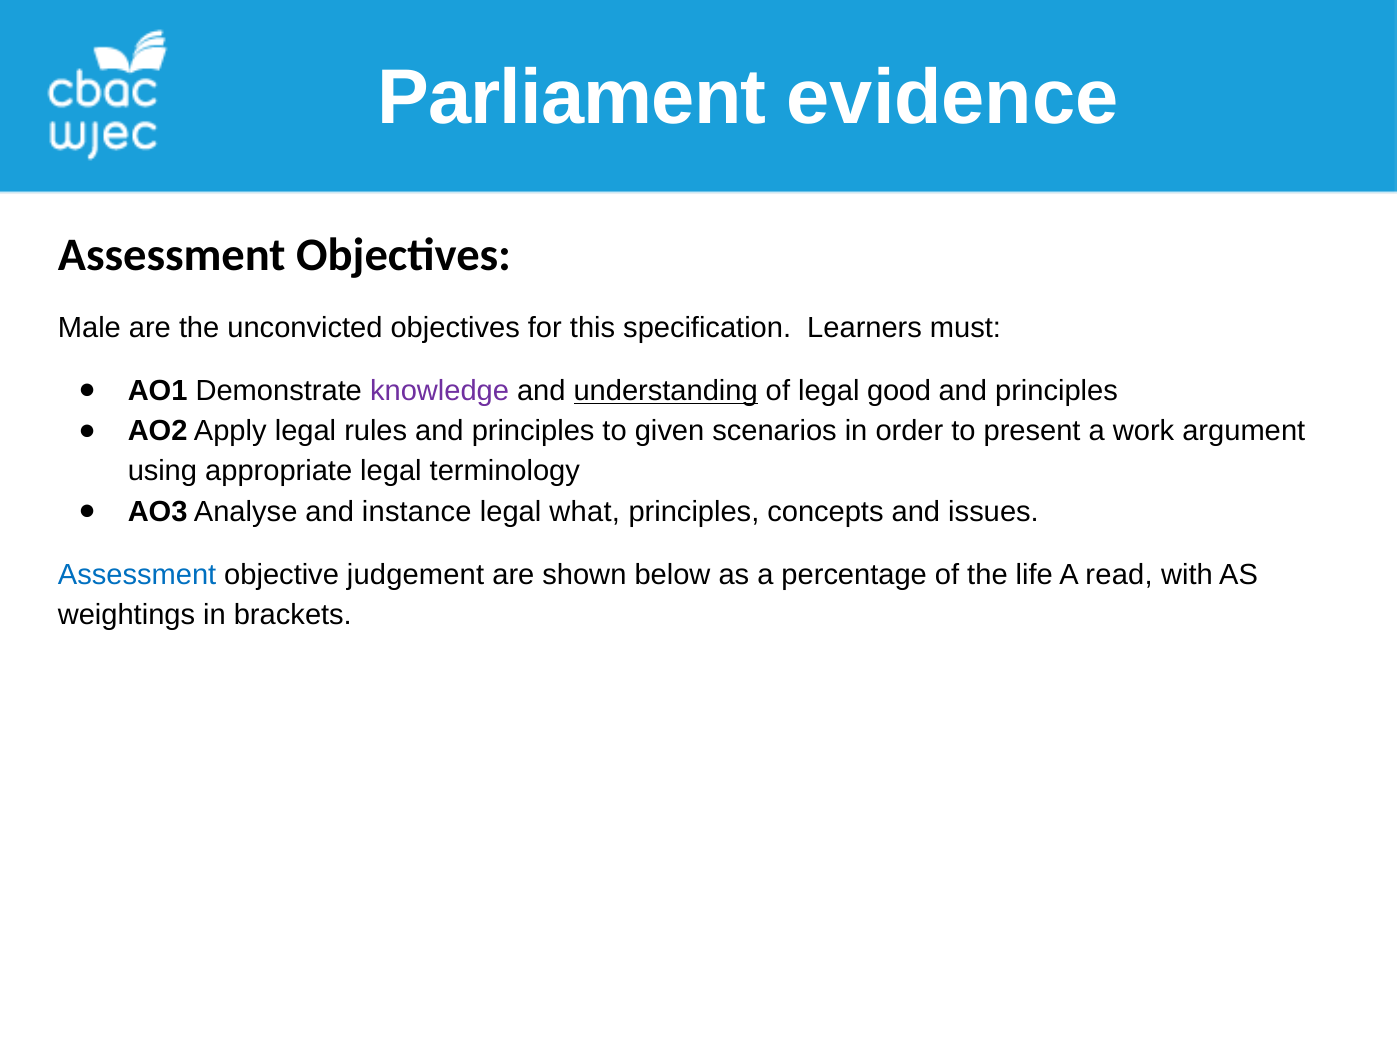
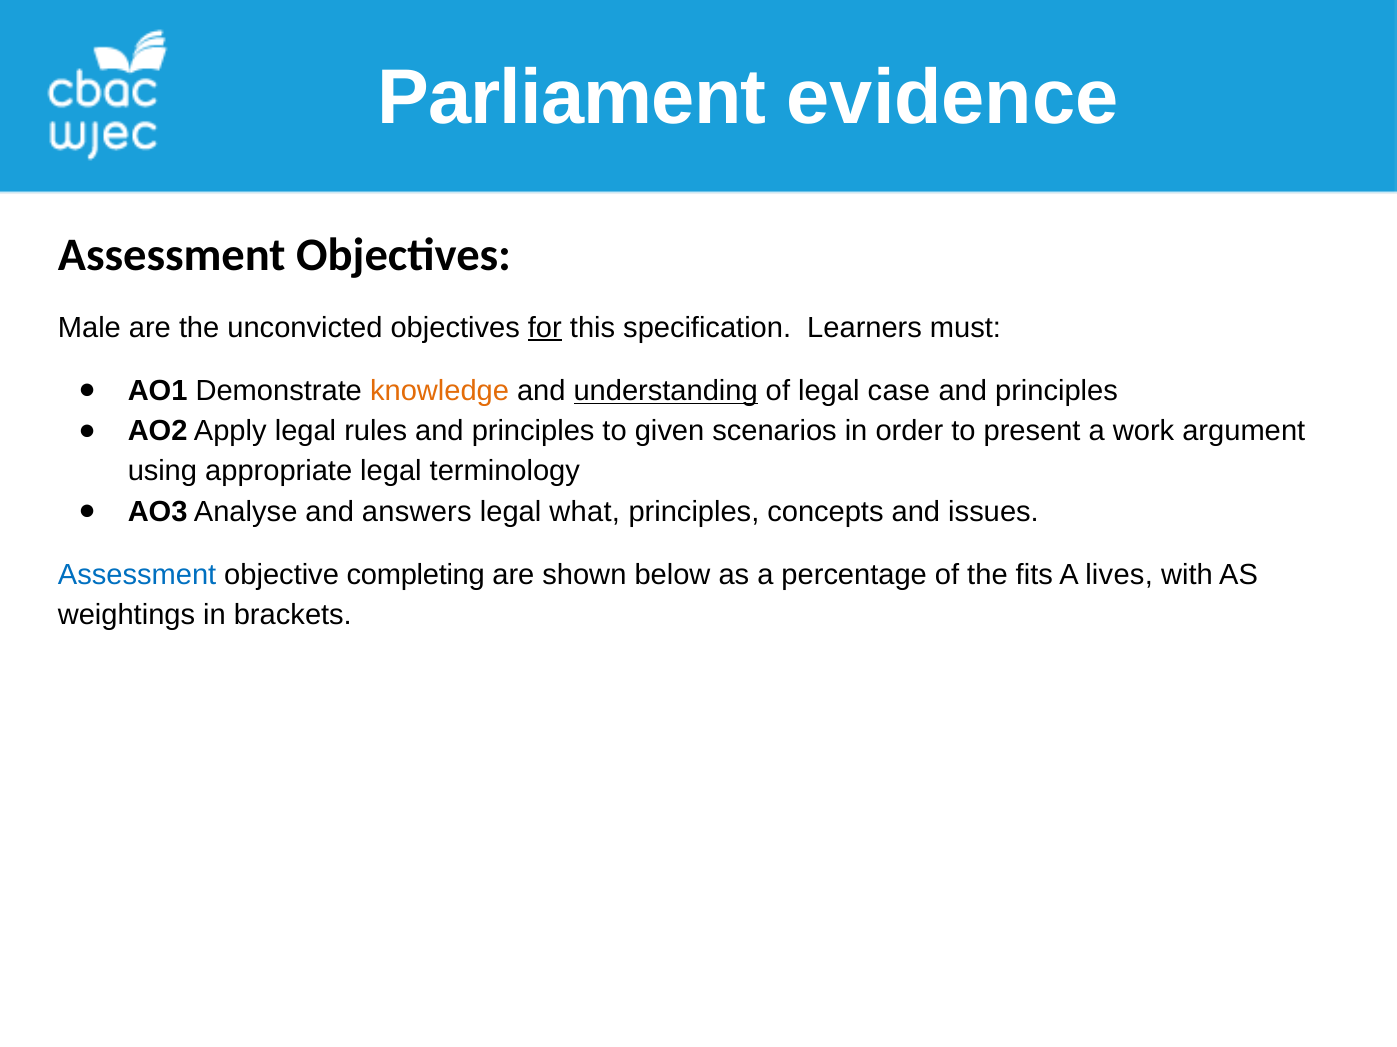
for underline: none -> present (545, 328)
knowledge colour: purple -> orange (440, 391)
good: good -> case (899, 391)
instance: instance -> answers (417, 512)
judgement: judgement -> completing (416, 575)
life: life -> fits (1034, 575)
read: read -> lives (1119, 575)
